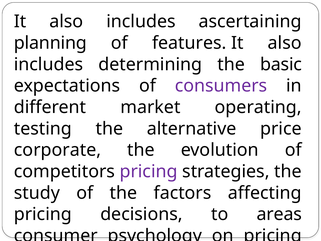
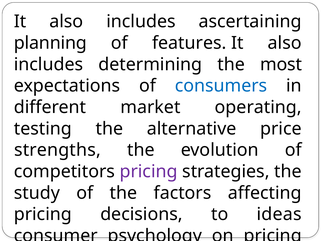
basic: basic -> most (281, 64)
consumers colour: purple -> blue (221, 86)
corporate: corporate -> strengths (57, 150)
areas: areas -> ideas (279, 214)
